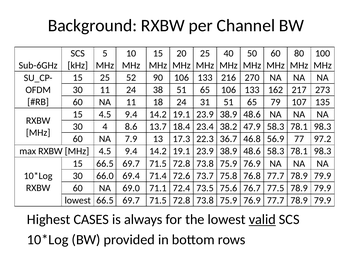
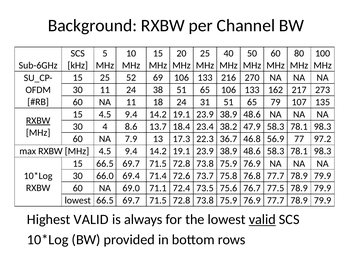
90: 90 -> 69 (158, 78)
RXBW underline: none -> present (38, 121)
Highest CASES: CASES -> VALID (91, 220)
